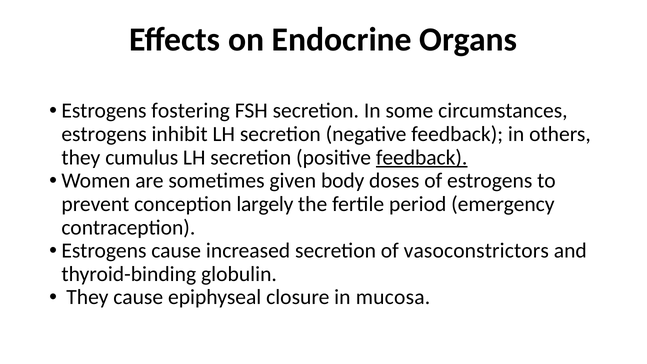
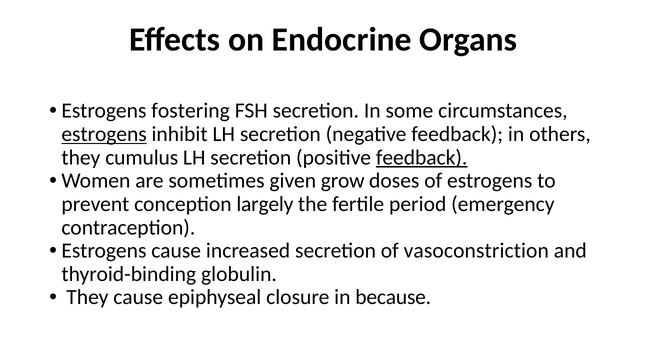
estrogens underline: none -> present (104, 134)
body: body -> grow (343, 181)
vasoconstrictors: vasoconstrictors -> vasoconstriction (476, 251)
mucosa: mucosa -> because (393, 297)
